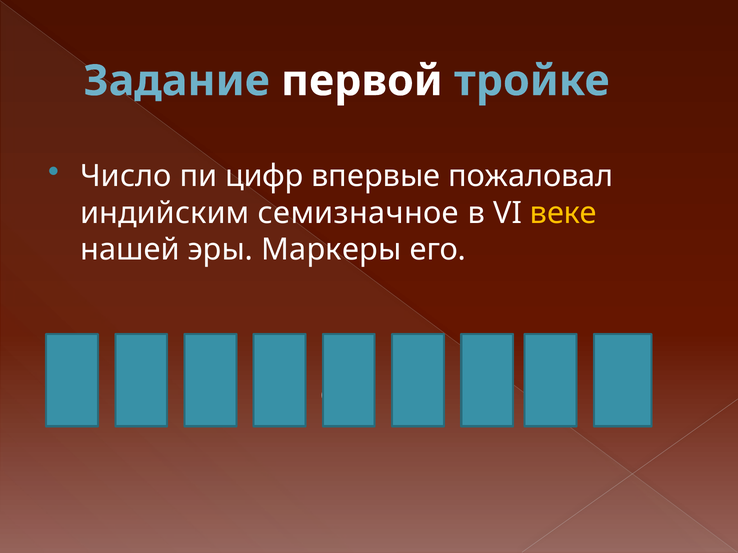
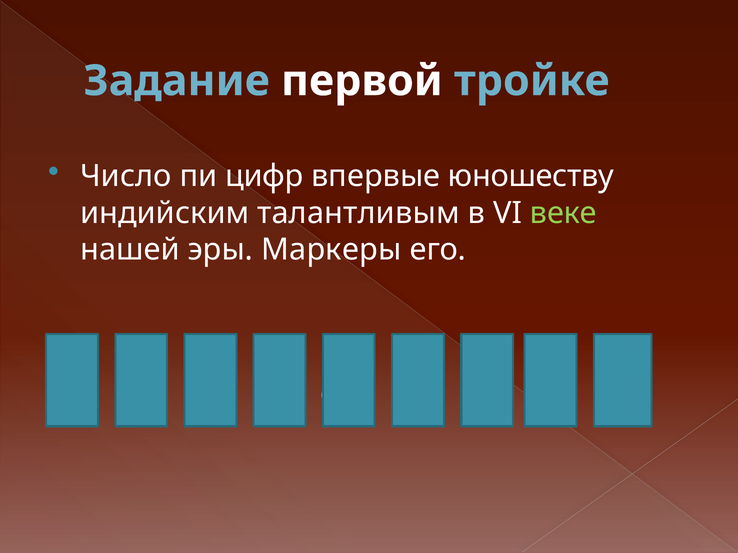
пожаловал: пожаловал -> юношеству (531, 176)
семизначное: семизначное -> талантливым (358, 213)
веке colour: yellow -> light green (563, 213)
